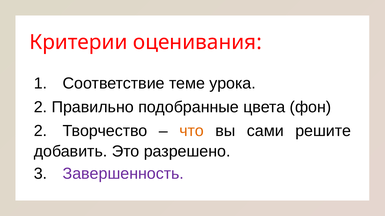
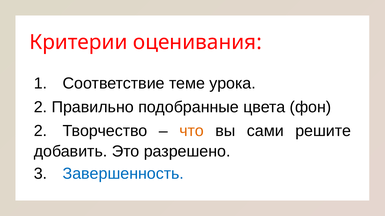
Завершенность colour: purple -> blue (123, 174)
